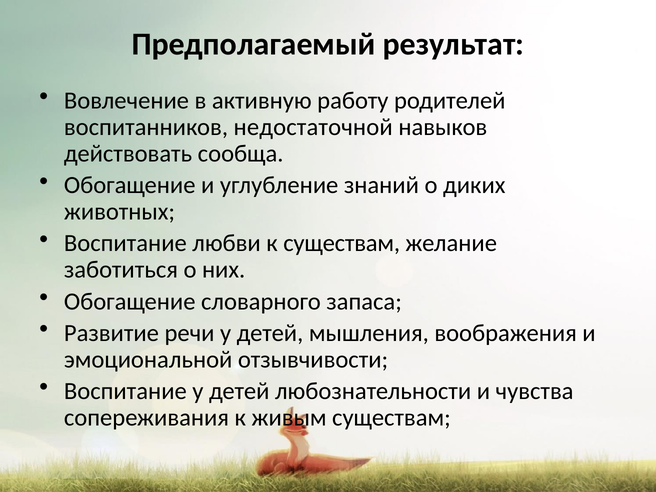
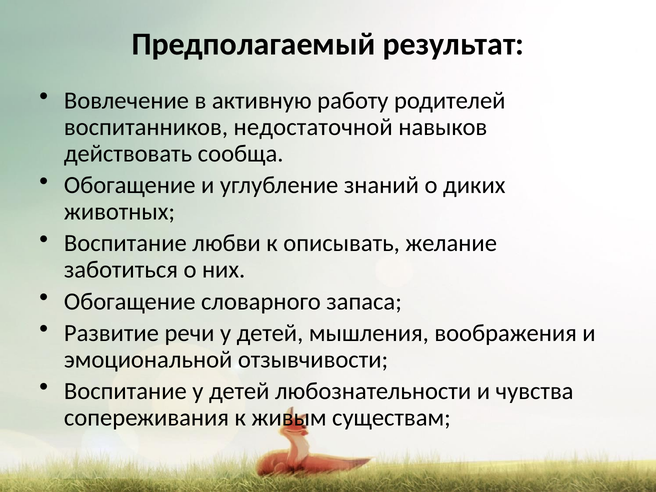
к существам: существам -> описывать (342, 243)
